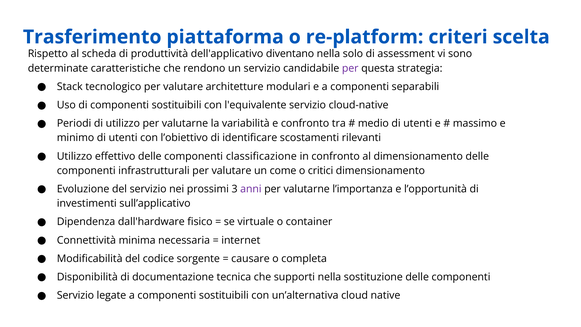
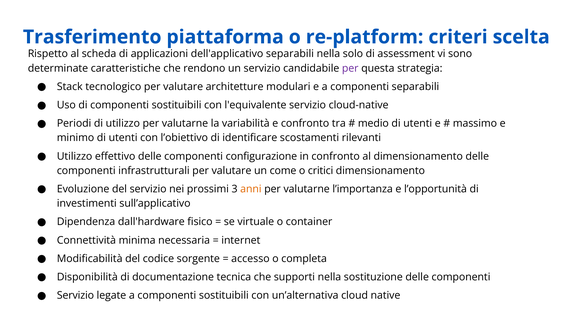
produttività: produttività -> applicazioni (159, 54)
dell'applicativo diventano: diventano -> separabili (290, 54)
classificazione: classificazione -> configurazione (261, 156)
anni colour: purple -> orange (251, 189)
causare: causare -> accesso (250, 258)
